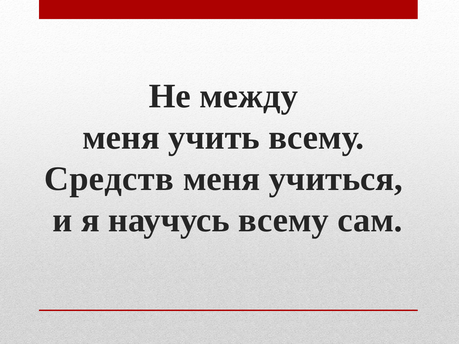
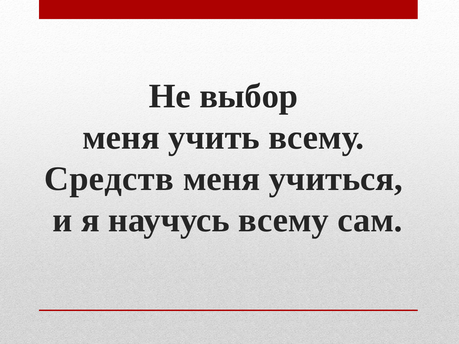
между: между -> выбор (249, 96)
